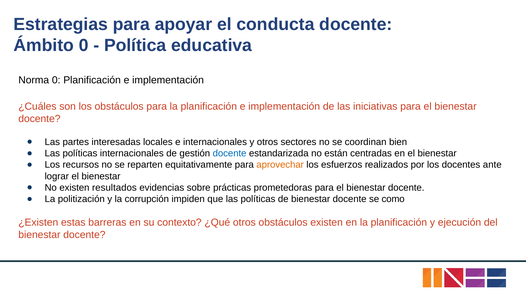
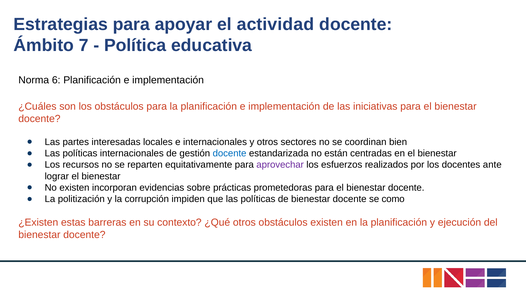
conducta: conducta -> actividad (275, 24)
Ámbito 0: 0 -> 7 (84, 46)
Norma 0: 0 -> 6 (56, 80)
aprovechar colour: orange -> purple (280, 165)
resultados: resultados -> incorporan (114, 188)
